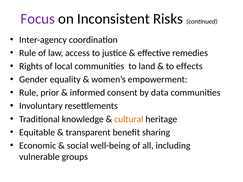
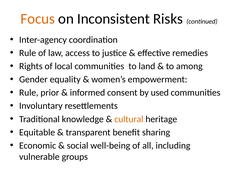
Focus colour: purple -> orange (38, 19)
effects: effects -> among (189, 66)
data: data -> used (160, 93)
